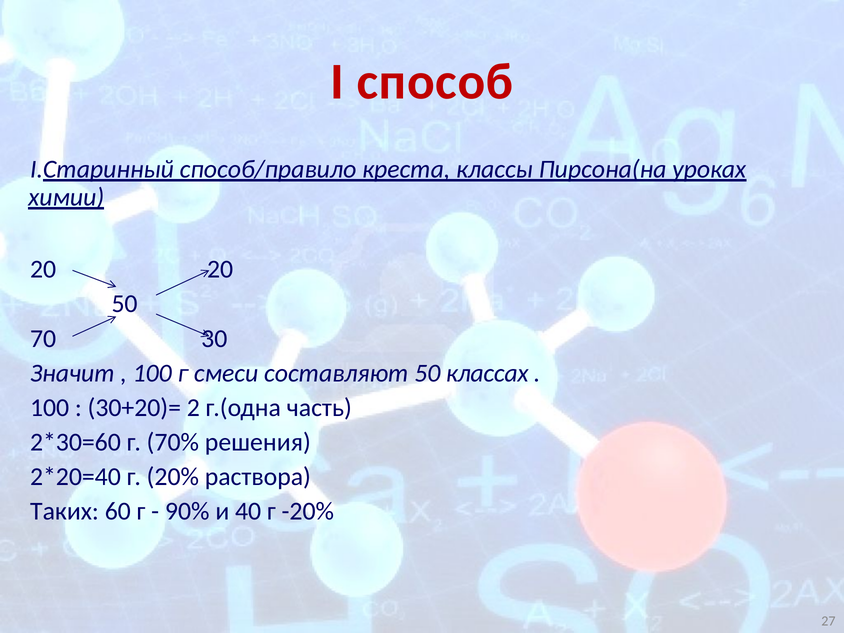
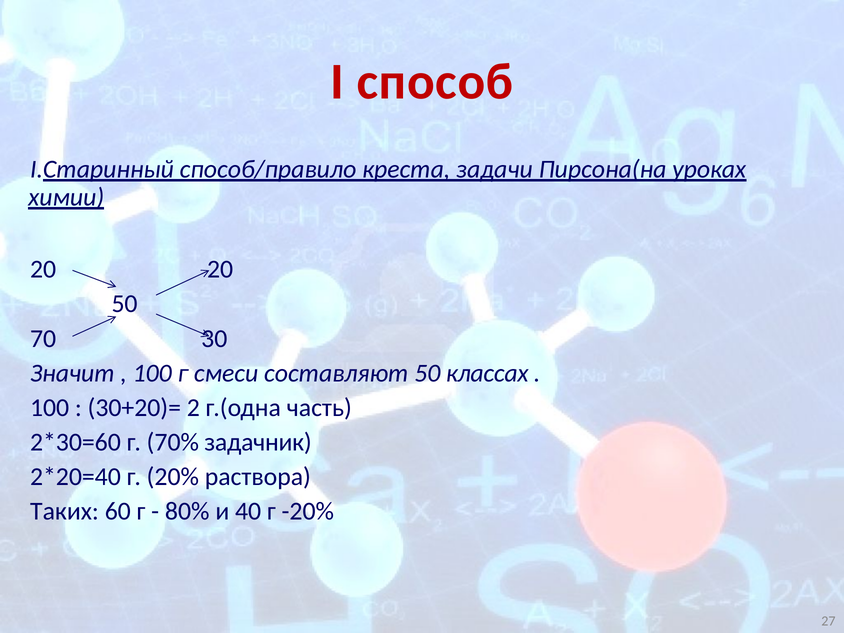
классы: классы -> задачи (494, 169)
решения: решения -> задачник (258, 442)
90%: 90% -> 80% (187, 511)
